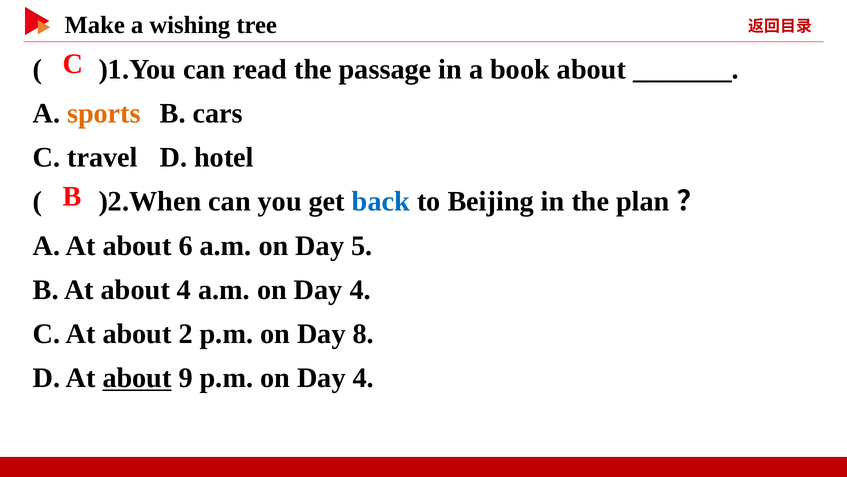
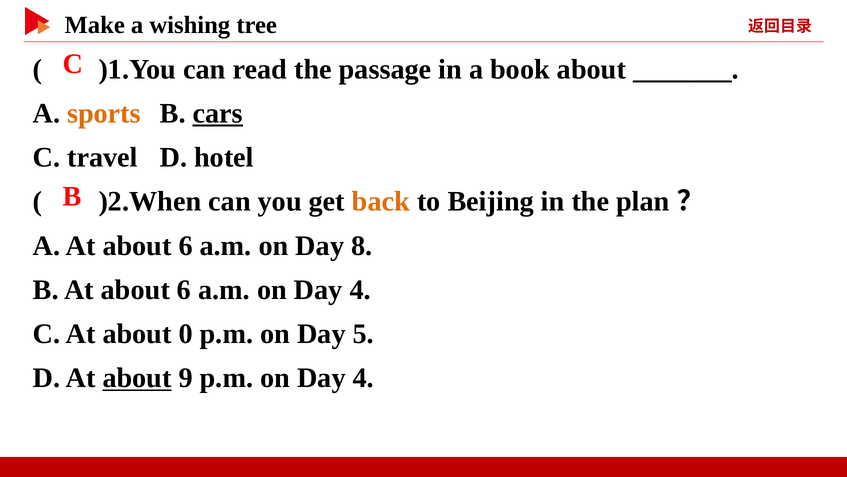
cars underline: none -> present (218, 113)
back colour: blue -> orange (381, 201)
5: 5 -> 8 (362, 245)
B At about 4: 4 -> 6 (184, 289)
2: 2 -> 0 (186, 333)
8: 8 -> 5 (363, 333)
